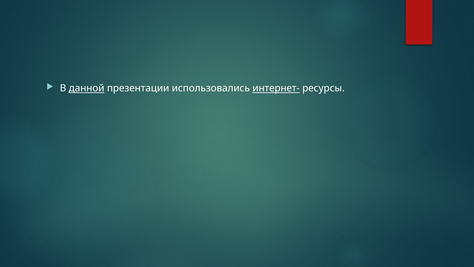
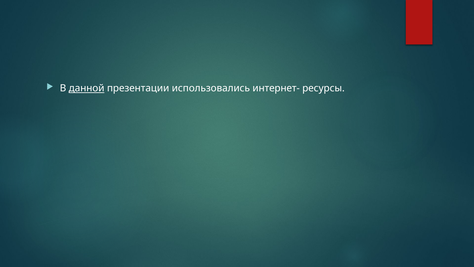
интернет- underline: present -> none (276, 88)
